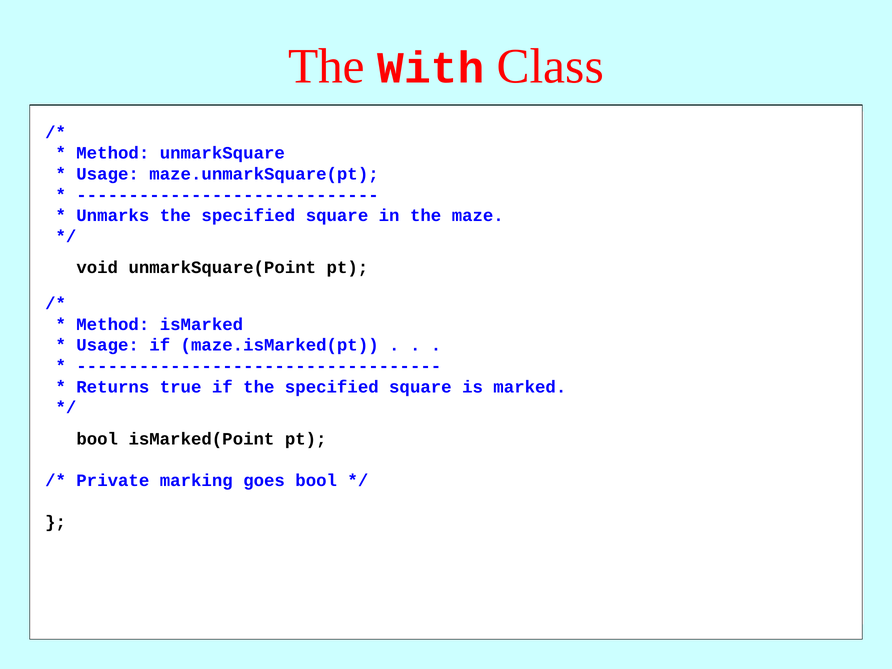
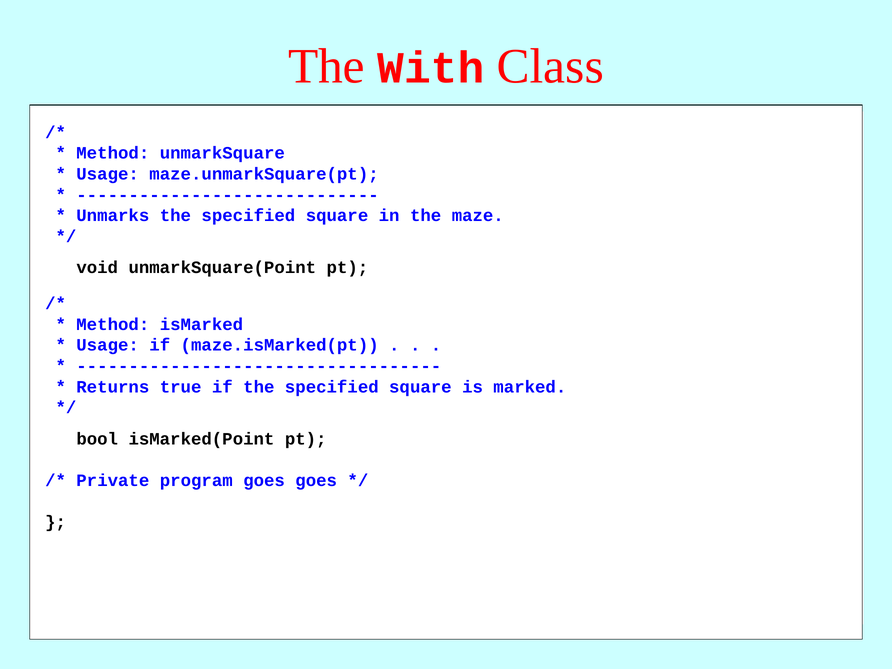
marking: marking -> program (196, 480)
goes bool: bool -> goes (316, 480)
